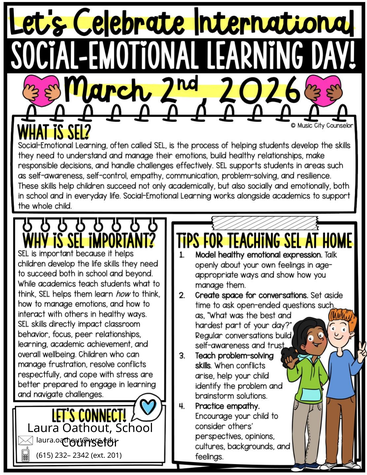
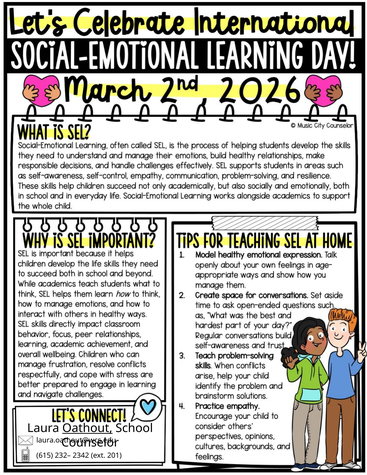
Oathout underline: none -> present (87, 428)
